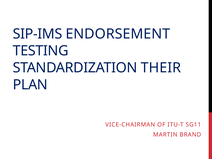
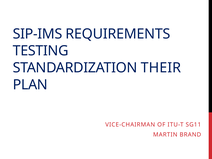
ENDORSEMENT: ENDORSEMENT -> REQUIREMENTS (118, 34)
